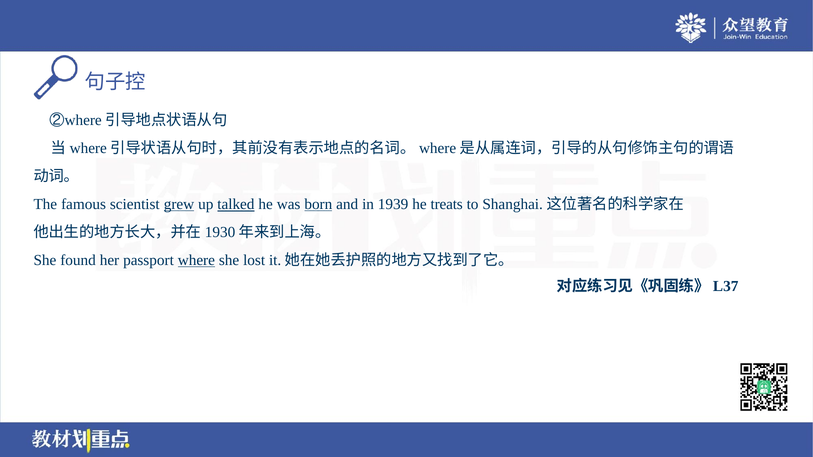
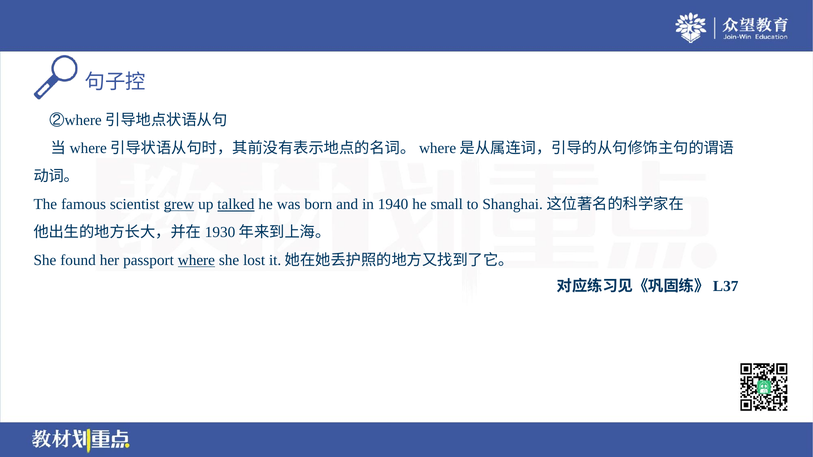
born underline: present -> none (318, 204)
1939: 1939 -> 1940 (393, 204)
treats: treats -> small (447, 204)
